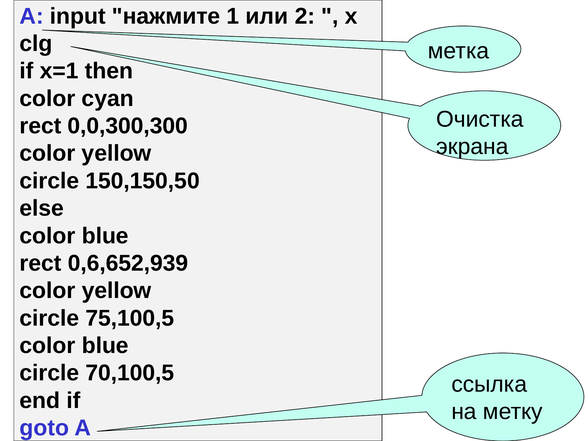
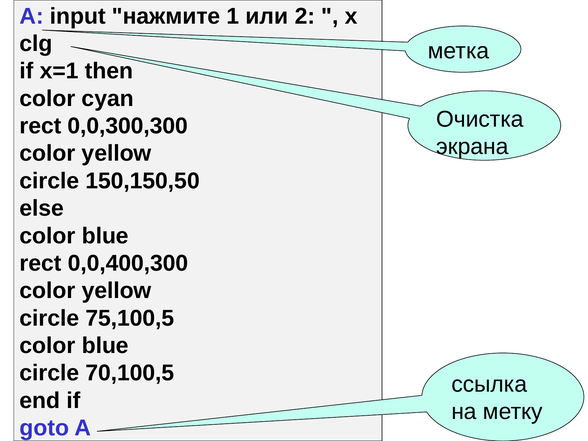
0,6,652,939: 0,6,652,939 -> 0,0,400,300 (128, 263)
